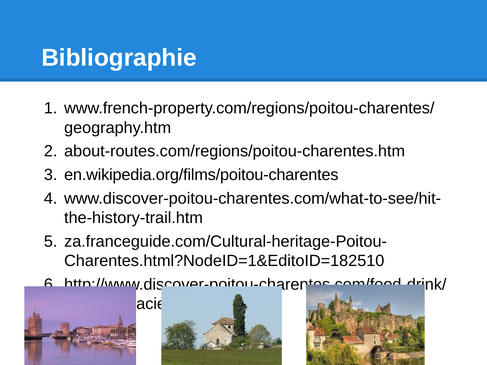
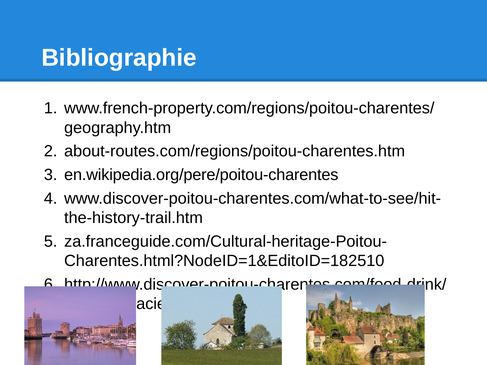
en.wikipedia.org/films/poitou-charentes: en.wikipedia.org/films/poitou-charentes -> en.wikipedia.org/pere/poitou-charentes (201, 175)
